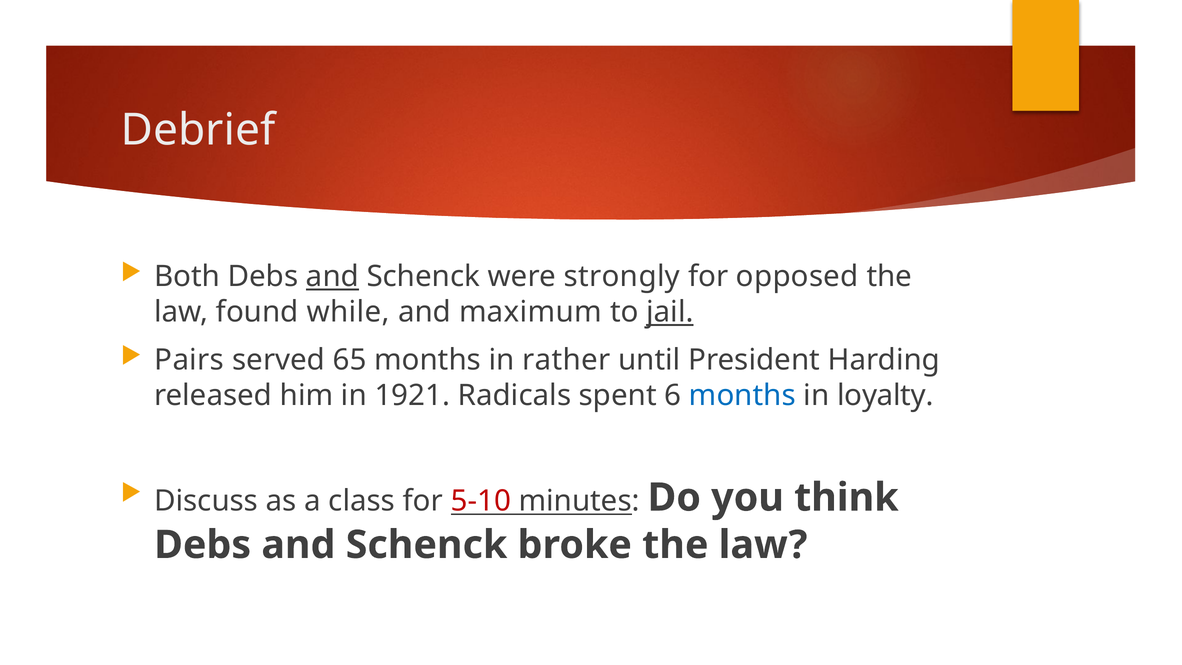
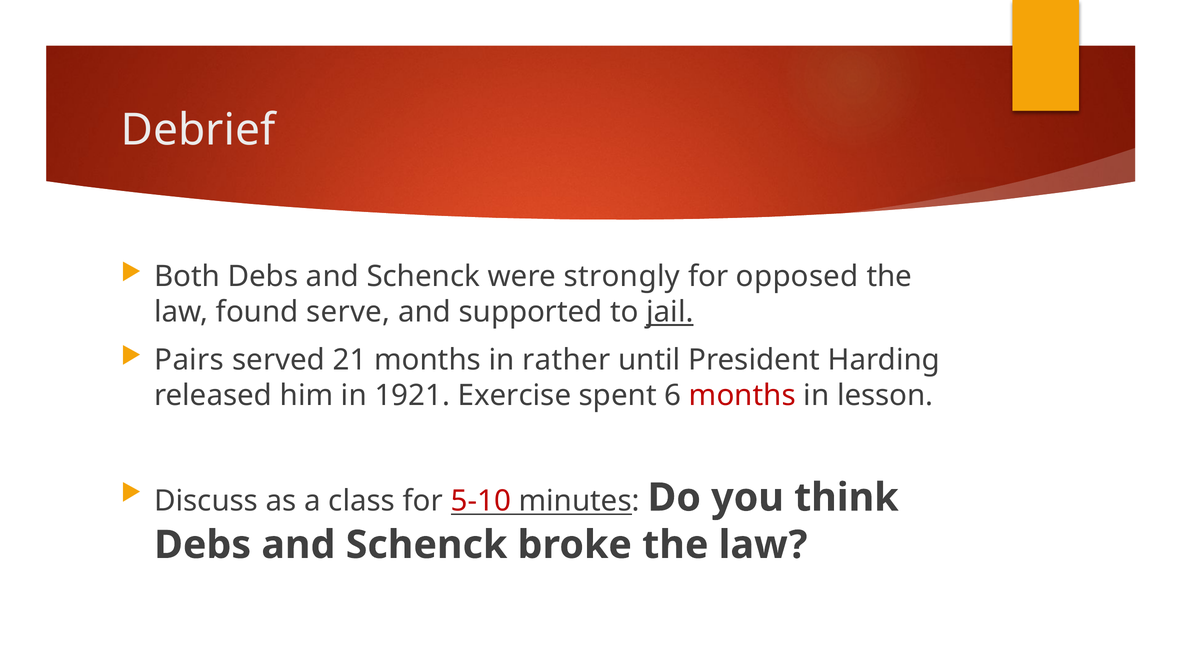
and underline: present -> none (332, 277)
while: while -> serve (348, 312)
maximum: maximum -> supported (531, 312)
65: 65 -> 21 (350, 360)
Radicals: Radicals -> Exercise (514, 395)
months colour: blue -> red (742, 395)
loyalty: loyalty -> lesson (885, 395)
